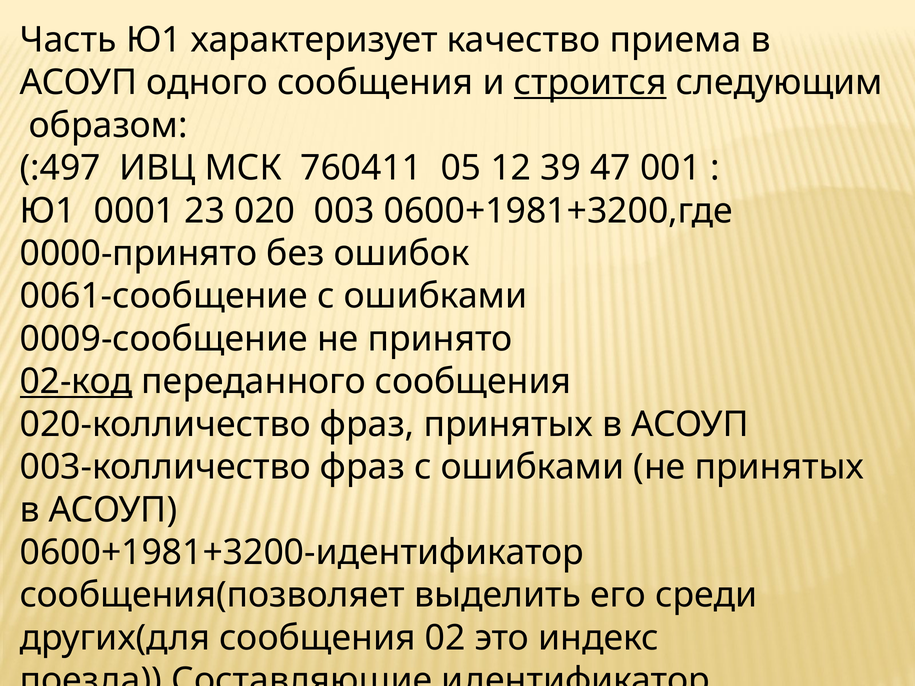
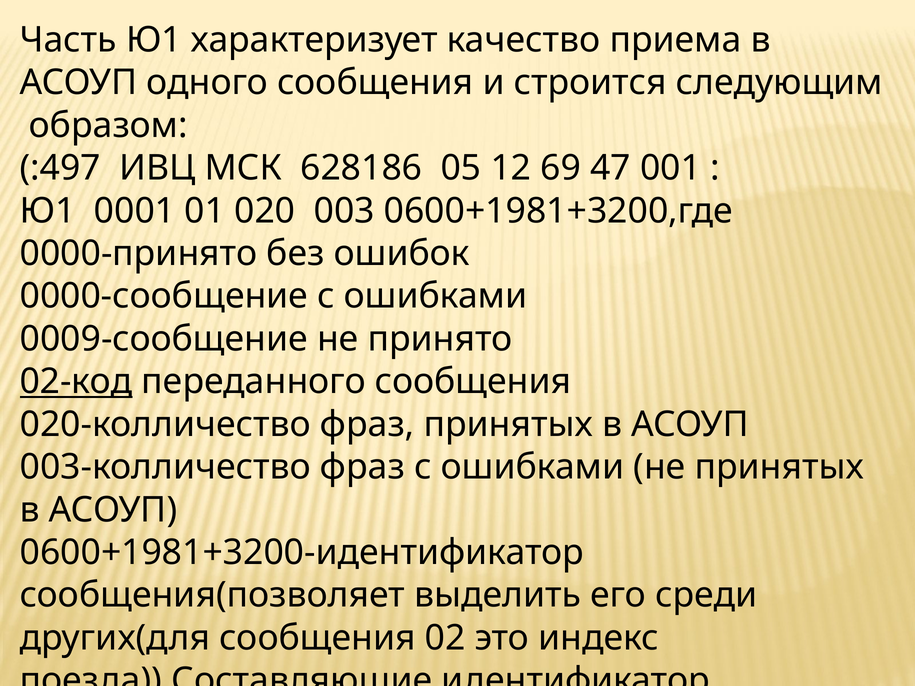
строится underline: present -> none (590, 83)
760411: 760411 -> 628186 (361, 168)
39: 39 -> 69 (561, 168)
23: 23 -> 01 (205, 211)
0061-сообщение: 0061-сообщение -> 0000-сообщение (164, 296)
